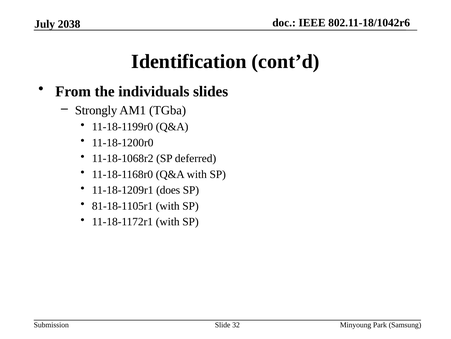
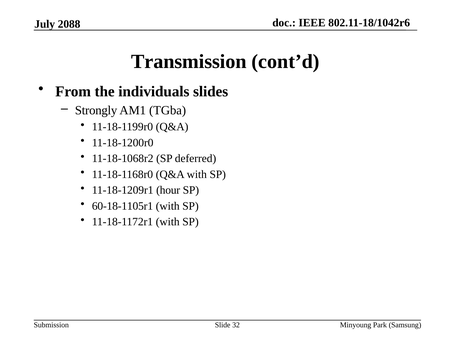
2038: 2038 -> 2088 (69, 24)
Identification: Identification -> Transmission (189, 62)
does: does -> hour (168, 190)
81-18-1105r1: 81-18-1105r1 -> 60-18-1105r1 (122, 206)
